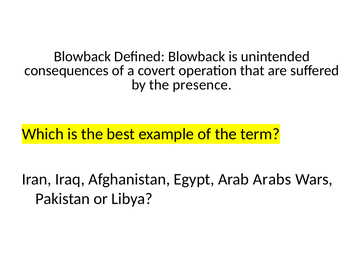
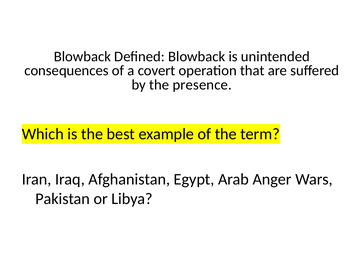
Arabs: Arabs -> Anger (272, 179)
